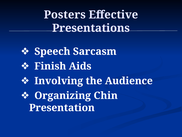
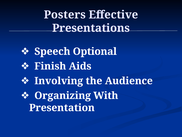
Sarcasm: Sarcasm -> Optional (95, 51)
Chin: Chin -> With (106, 95)
